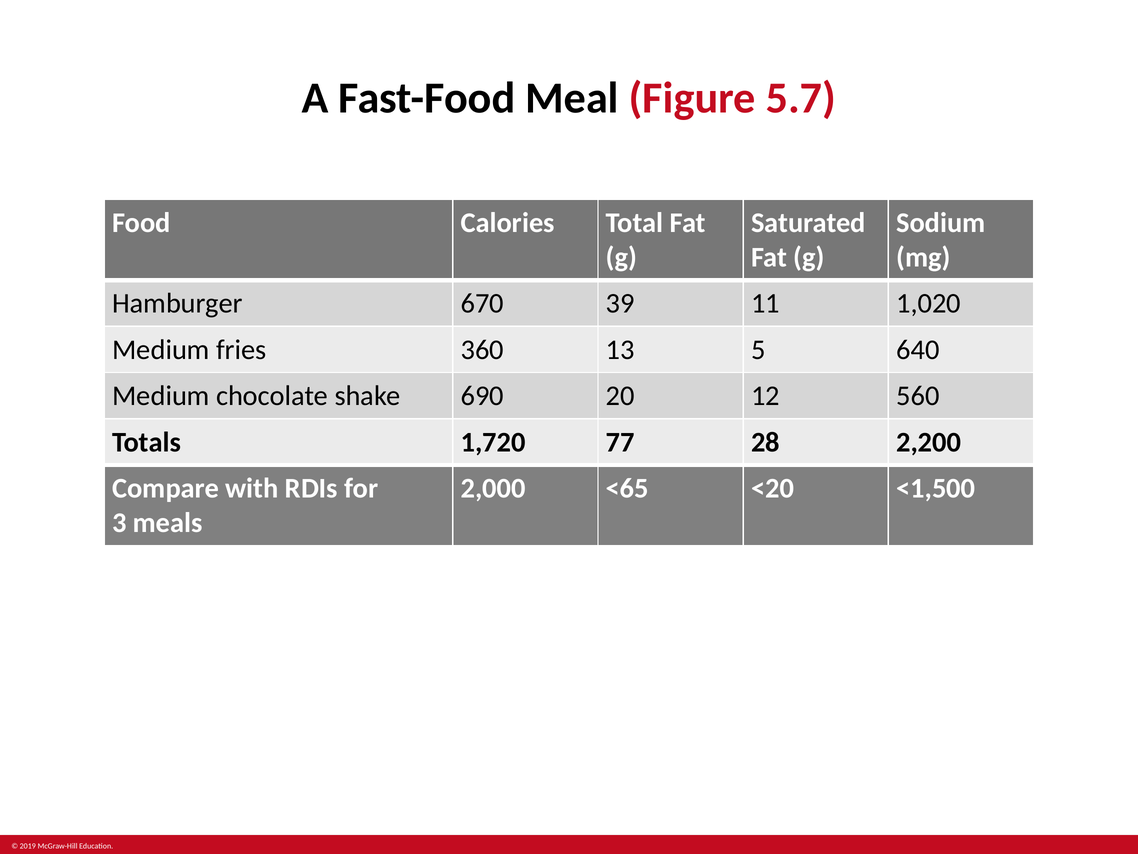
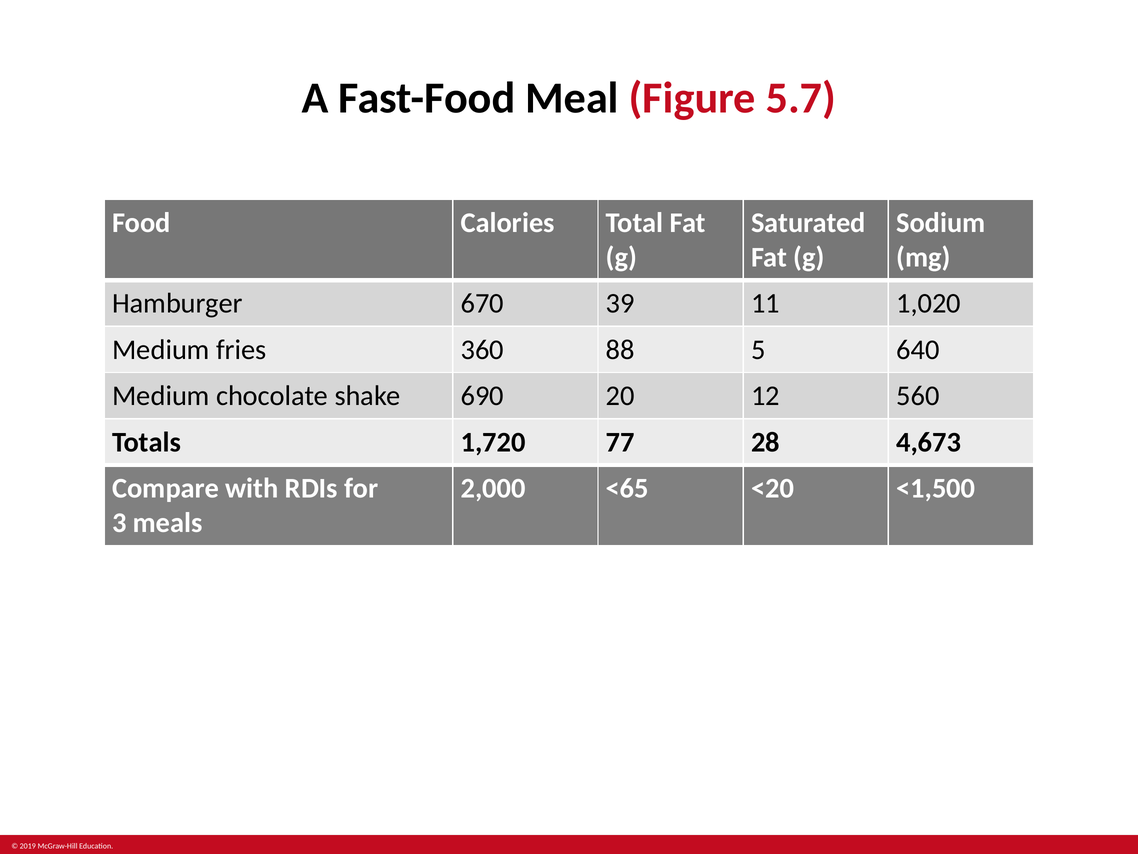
13: 13 -> 88 (620, 350)
2,200: 2,200 -> 4,673 (929, 442)
